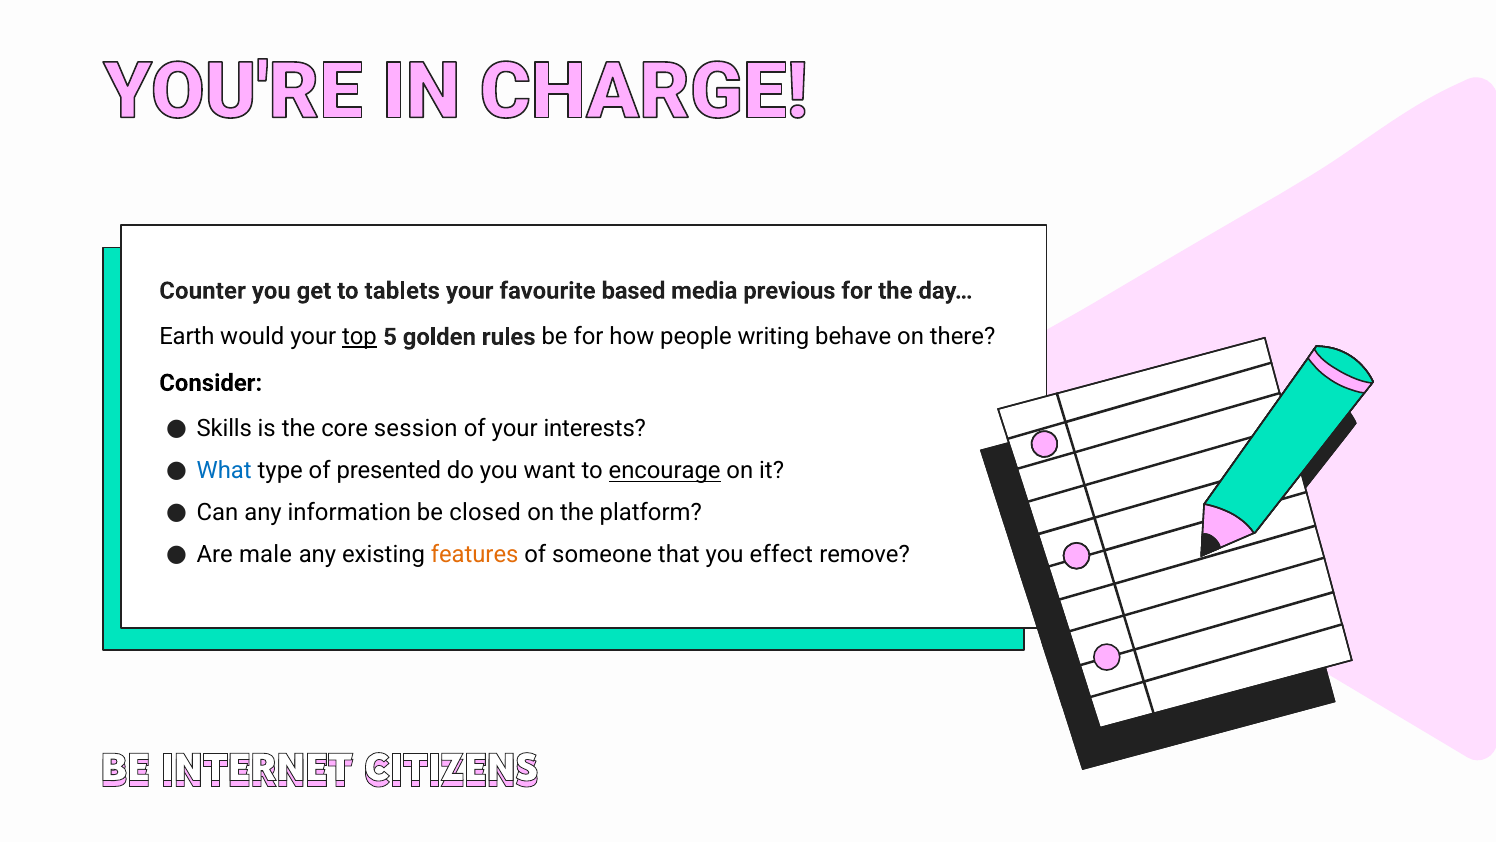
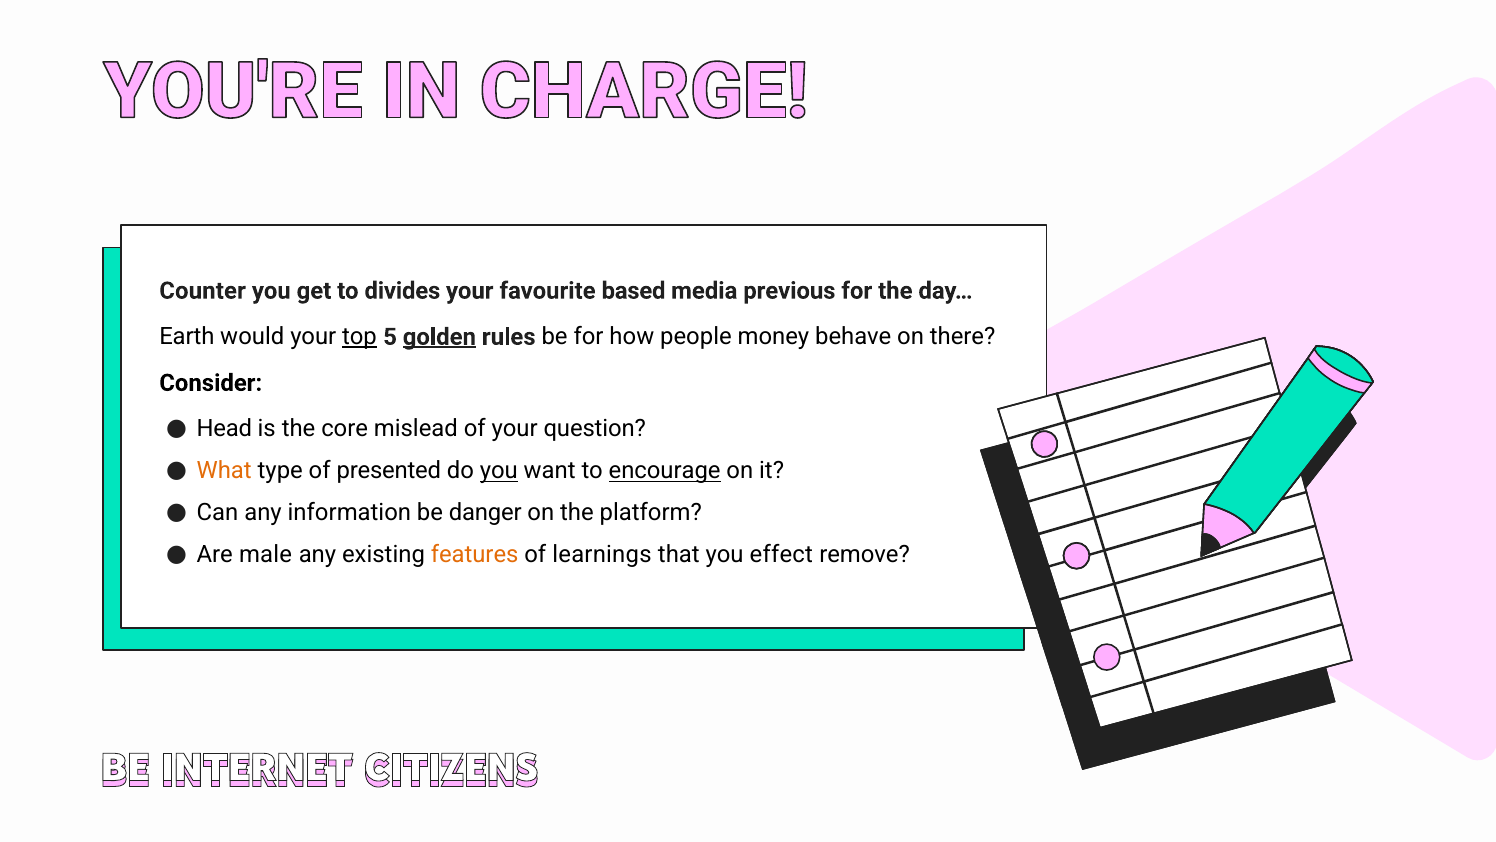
tablets: tablets -> divides (402, 291)
golden underline: none -> present (439, 337)
writing: writing -> money (773, 337)
Skills: Skills -> Head (224, 429)
session: session -> mislead (416, 429)
interests: interests -> question (595, 429)
What colour: blue -> orange (224, 471)
you underline: none -> present (499, 471)
closed: closed -> danger (485, 513)
someone: someone -> learnings (602, 555)
